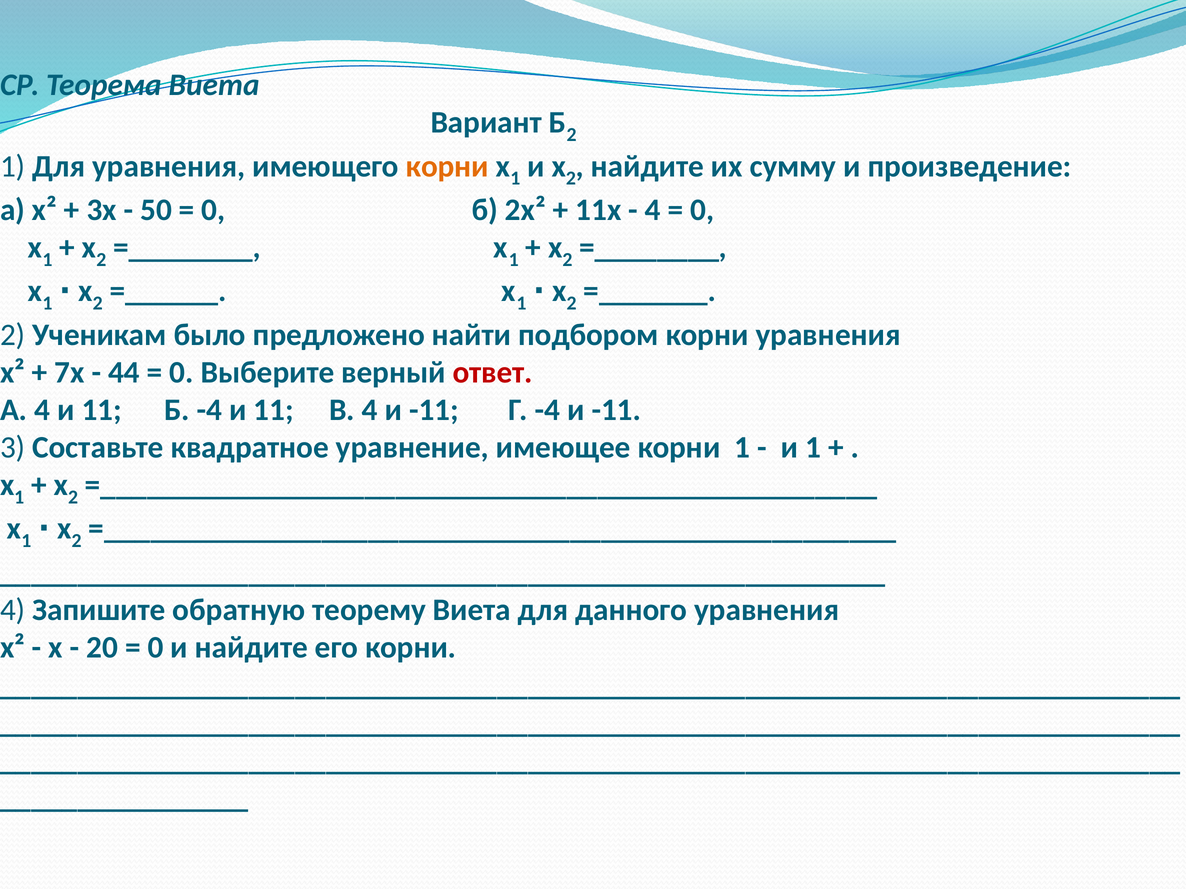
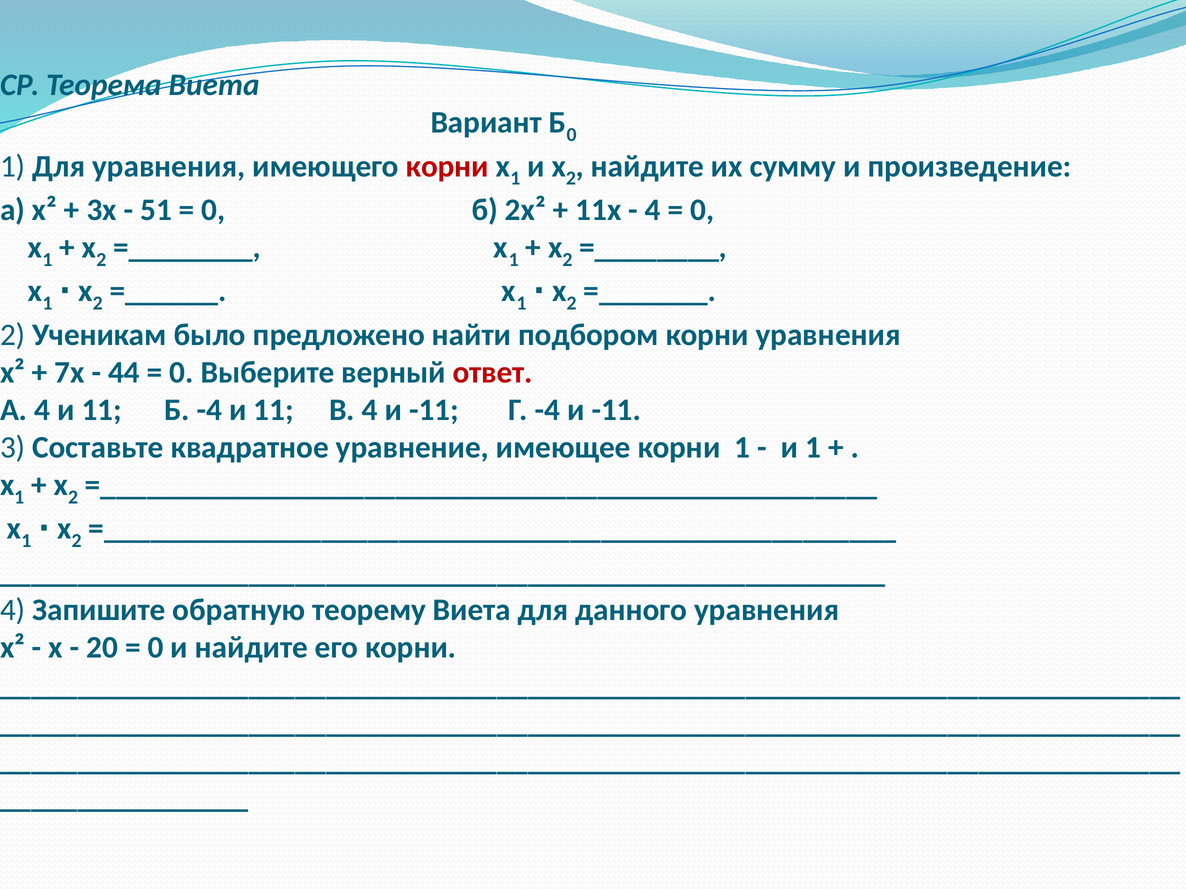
Б 2: 2 -> 0 (572, 135)
корни colour: orange -> red (447, 166)
50: 50 -> 51 (156, 210)
